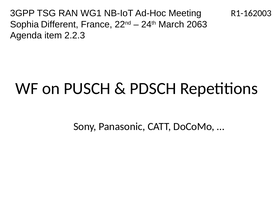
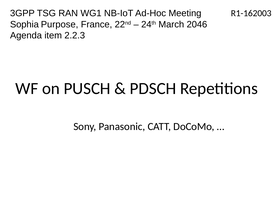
Different: Different -> Purpose (60, 24)
2063: 2063 -> 2046 (197, 24)
